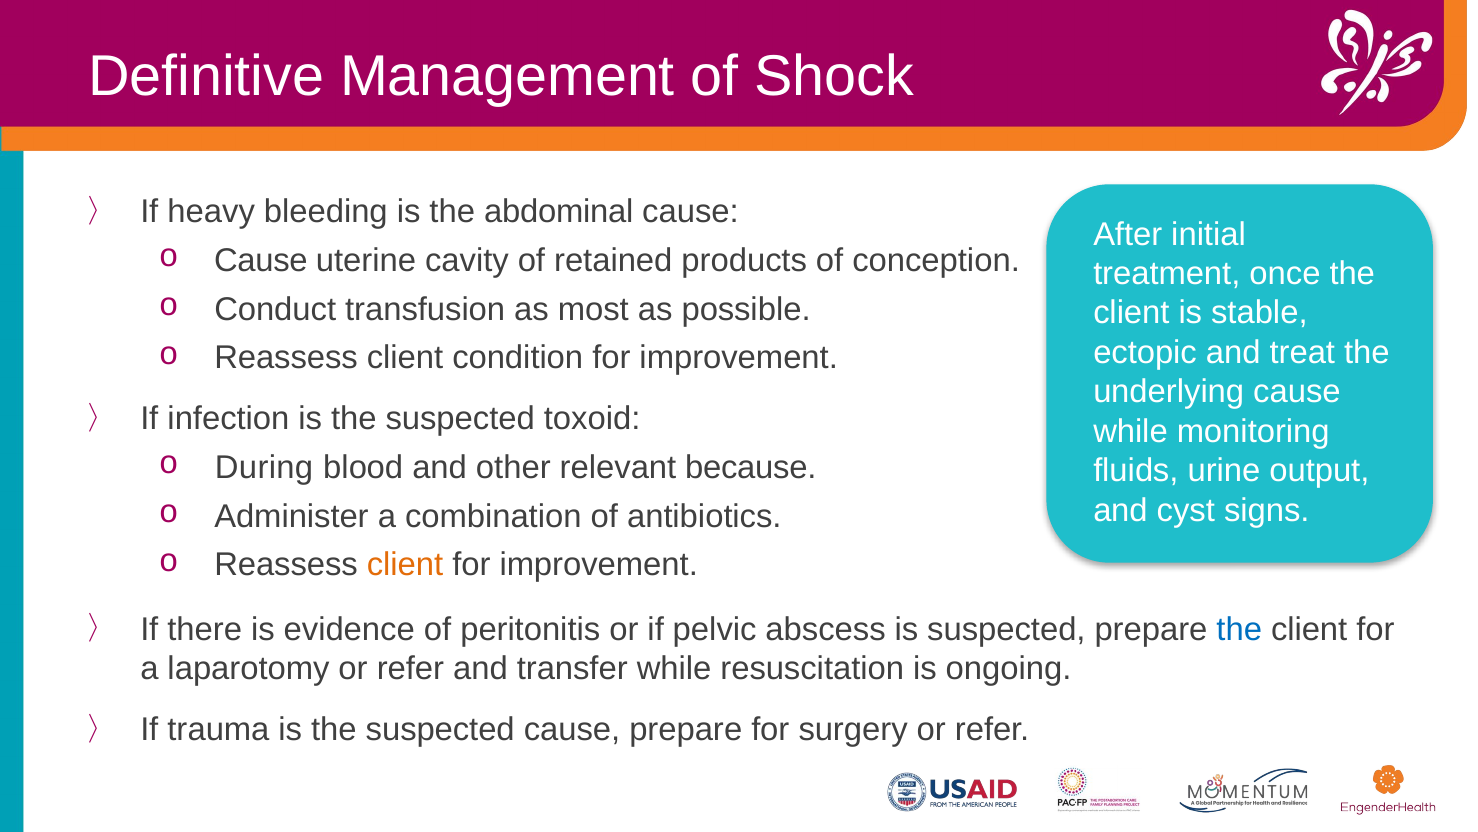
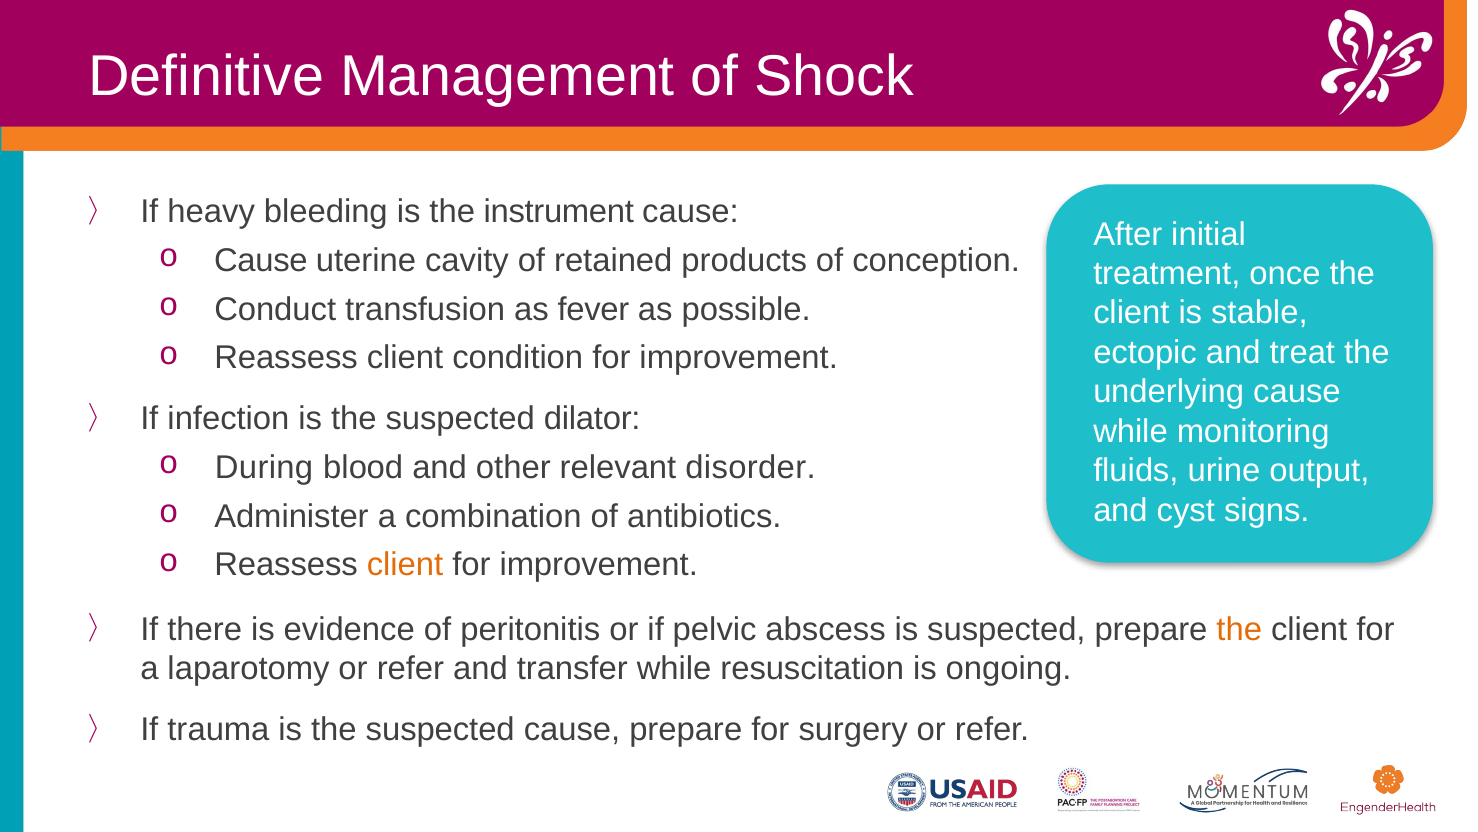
abdominal: abdominal -> instrument (559, 212)
most: most -> fever (594, 309)
toxoid: toxoid -> dilator (592, 419)
because: because -> disorder (750, 467)
the colour: blue -> orange (1239, 629)
